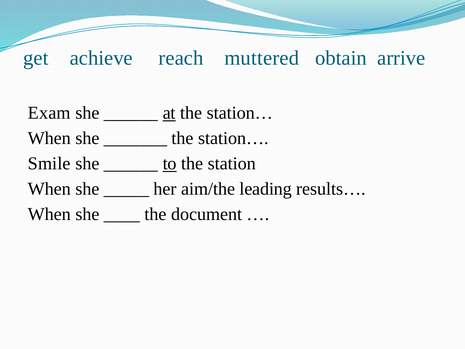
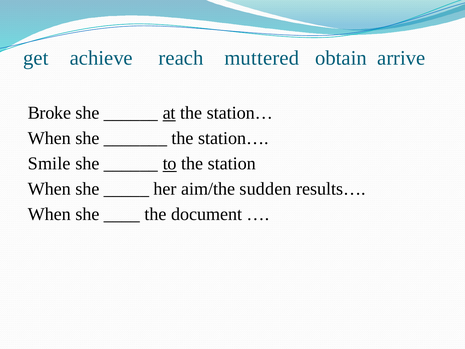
Exam: Exam -> Broke (49, 113)
leading: leading -> sudden (266, 189)
